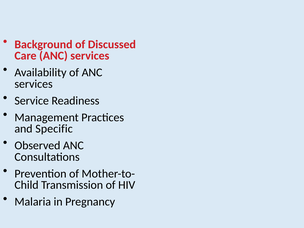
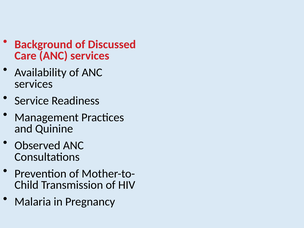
Specific: Specific -> Quinine (54, 129)
